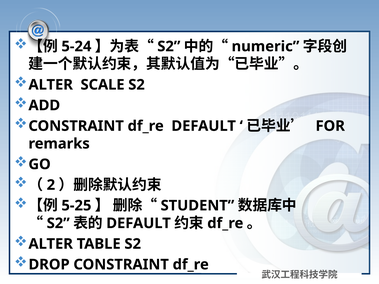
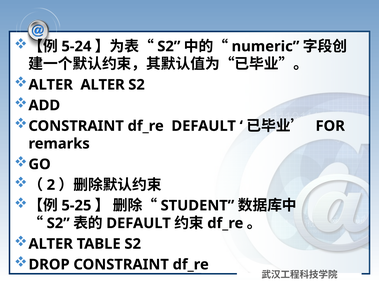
ALTER SCALE: SCALE -> ALTER (103, 85)
